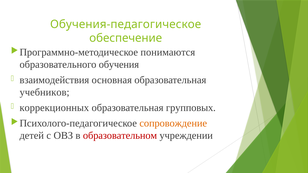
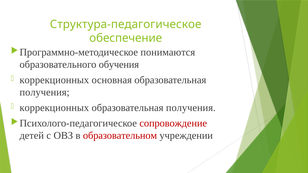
Обучения-педагогическое: Обучения-педагогическое -> Структура-педагогическое (126, 24)
взаимодействия: взаимодействия -> коррекционных (54, 80)
учебников: учебников -> получения (45, 92)
групповых: групповых -> получения (191, 108)
сопровождение colour: orange -> red (173, 123)
